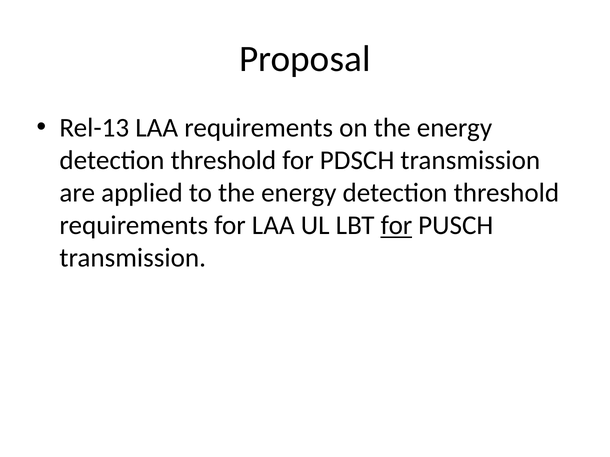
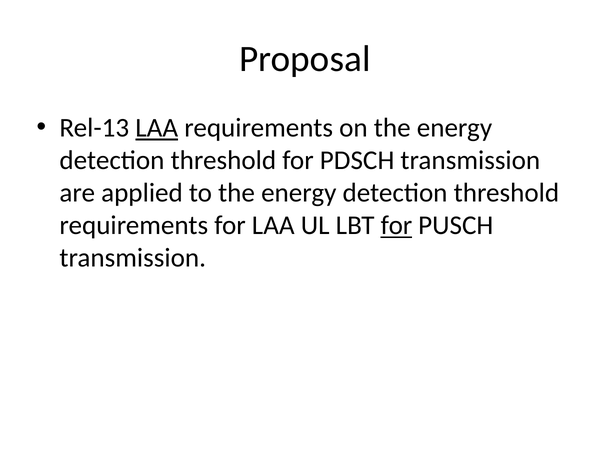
LAA underline: none -> present (157, 128)
